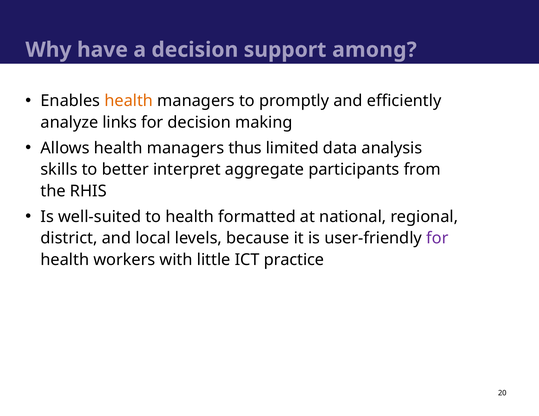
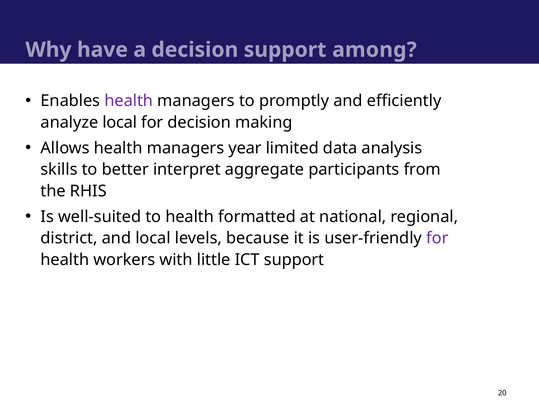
health colour: orange -> purple (129, 101)
analyze links: links -> local (120, 123)
thus: thus -> year (245, 148)
ICT practice: practice -> support (294, 260)
